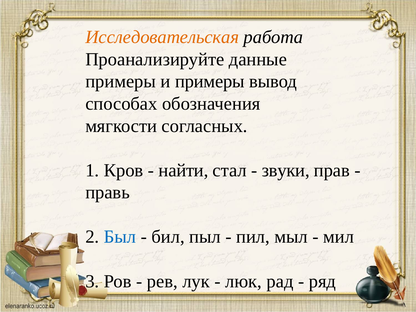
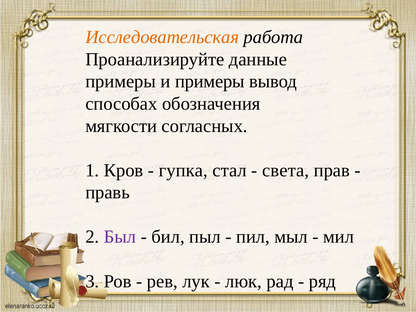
найти: найти -> гупка (183, 170)
звуки: звуки -> света (286, 170)
Был colour: blue -> purple (120, 237)
